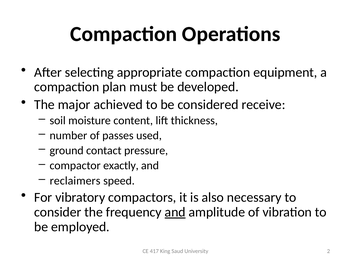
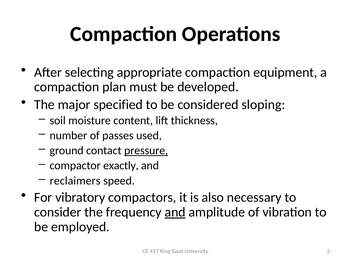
achieved: achieved -> specified (118, 105)
receive: receive -> sloping (263, 105)
pressure underline: none -> present (146, 151)
